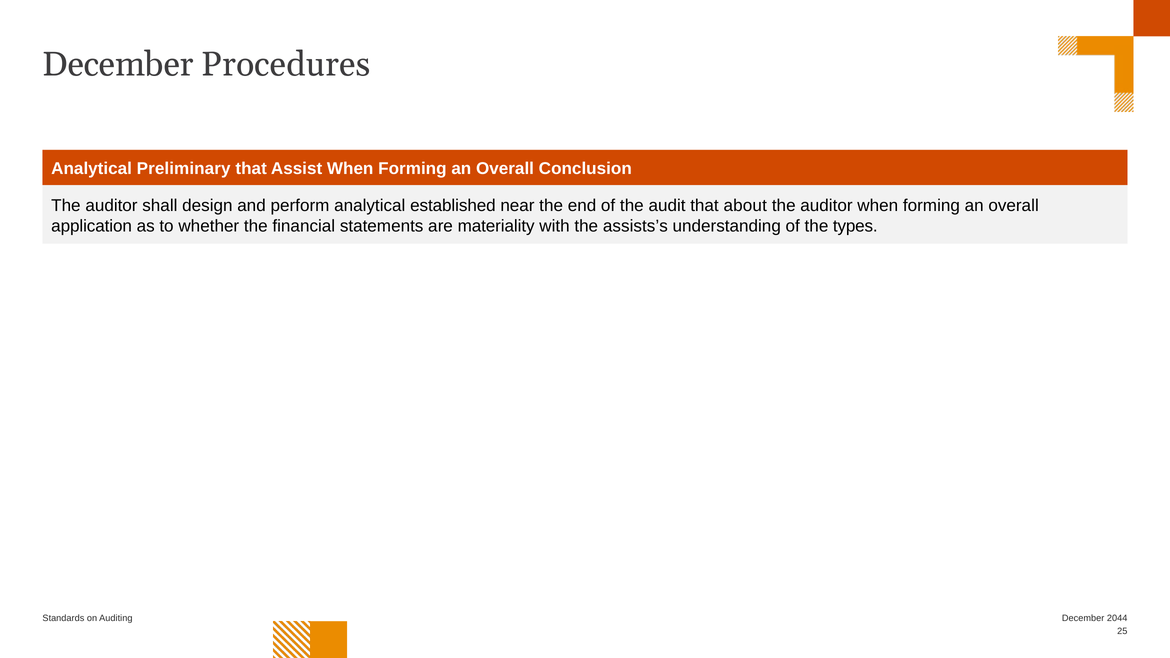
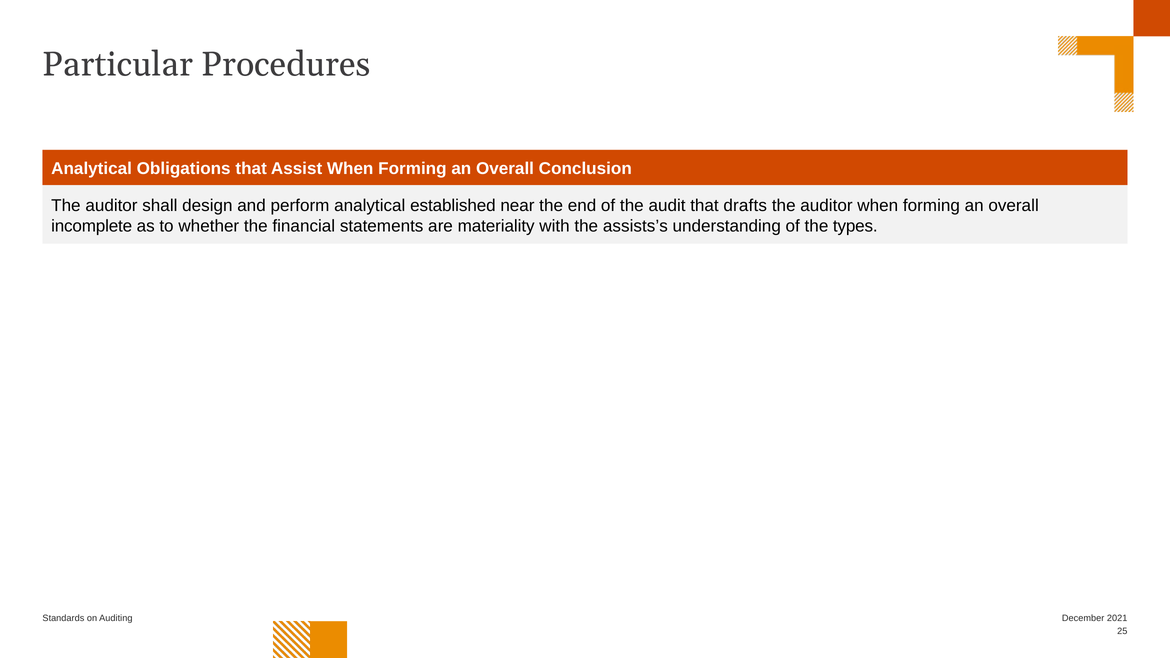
December: December -> Particular (118, 64)
Preliminary: Preliminary -> Obligations (184, 169)
about: about -> drafts (745, 205)
application: application -> incomplete (92, 226)
2044: 2044 -> 2021 (1117, 618)
